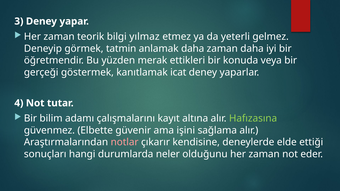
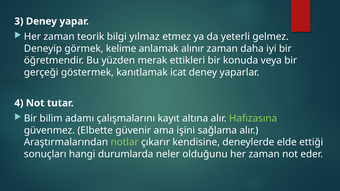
tatmin: tatmin -> kelime (121, 49)
anlamak daha: daha -> alınır (193, 49)
notlar colour: pink -> light green (125, 142)
